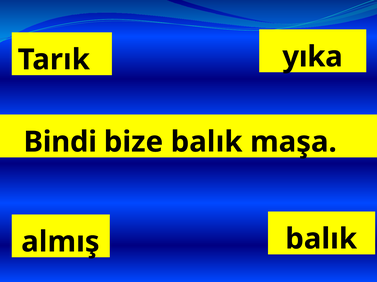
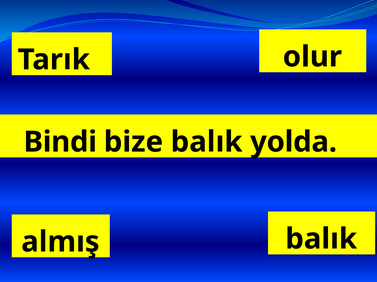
yıka: yıka -> olur (312, 57)
maşa: maşa -> yolda (294, 142)
